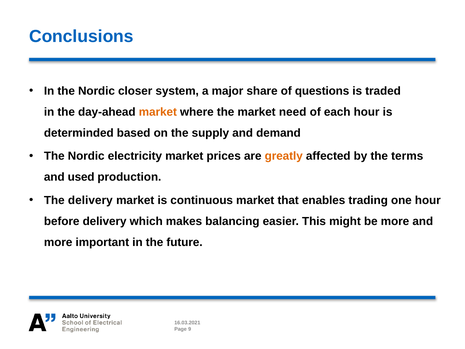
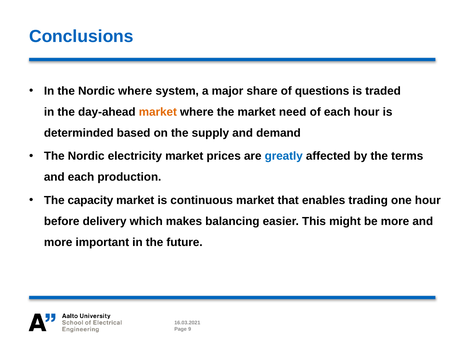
Nordic closer: closer -> where (135, 91)
greatly colour: orange -> blue (284, 156)
and used: used -> each (81, 177)
The delivery: delivery -> capacity (90, 200)
